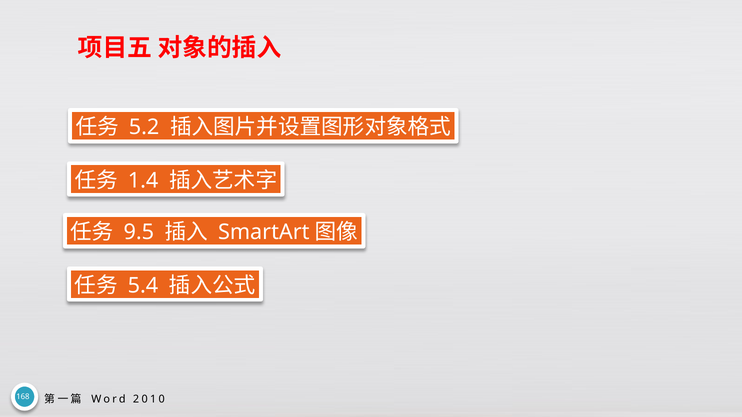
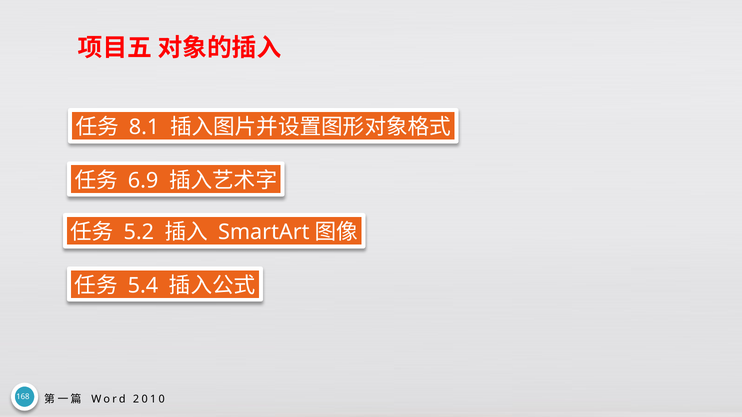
5.2: 5.2 -> 8.1 (144, 127)
1.4: 1.4 -> 6.9 (143, 181)
9.5: 9.5 -> 5.2 (139, 233)
